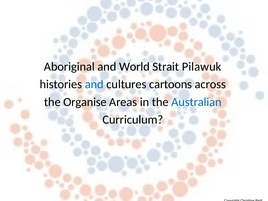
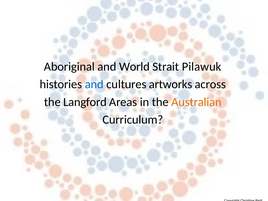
cartoons: cartoons -> artworks (171, 84)
Organise: Organise -> Langford (85, 102)
Australian colour: blue -> orange (196, 102)
